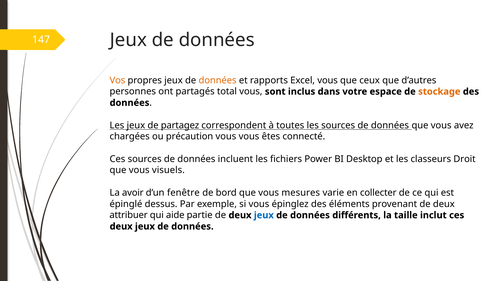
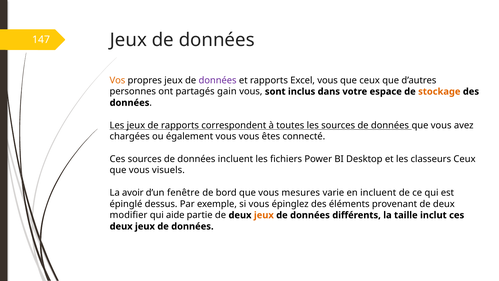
données colour: orange -> purple (218, 80)
total: total -> gain (227, 91)
de partagez: partagez -> rapports (180, 125)
précaution: précaution -> également (190, 136)
classeurs Droit: Droit -> Ceux (465, 159)
en collecter: collecter -> incluent (378, 192)
attribuer: attribuer -> modifier (129, 215)
jeux colour: blue -> orange (264, 215)
